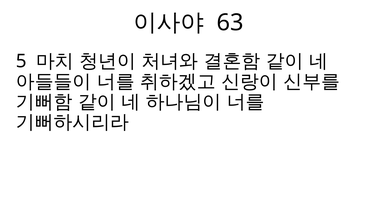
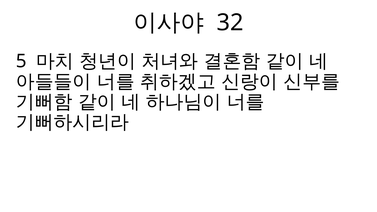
63: 63 -> 32 (230, 23)
